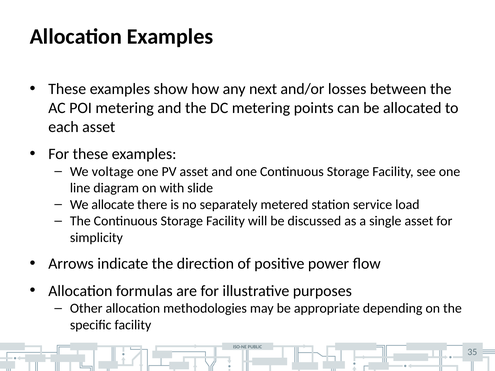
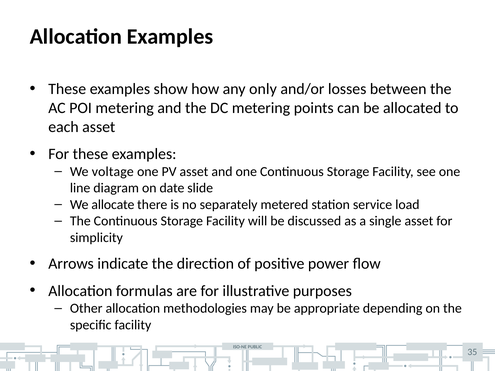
next: next -> only (263, 89)
with: with -> date (172, 188)
